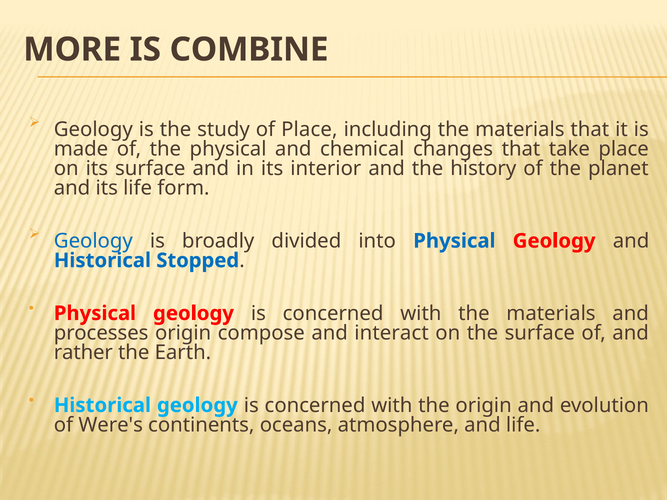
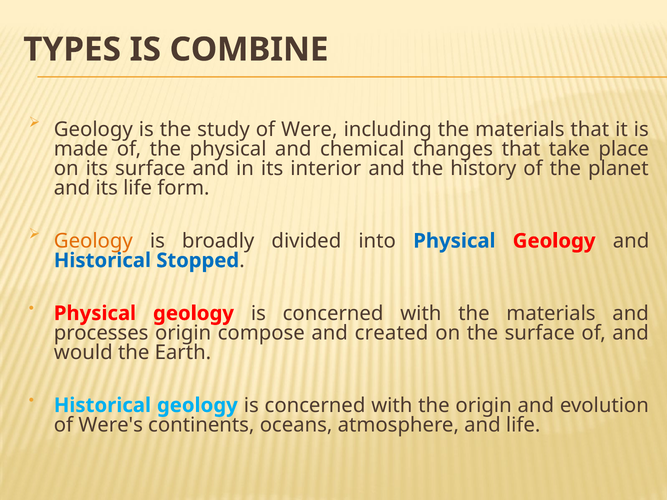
MORE: MORE -> TYPES (72, 50)
of Place: Place -> Were (309, 129)
Geology colour: blue -> orange (93, 241)
interact: interact -> created (392, 333)
rather: rather -> would (83, 353)
